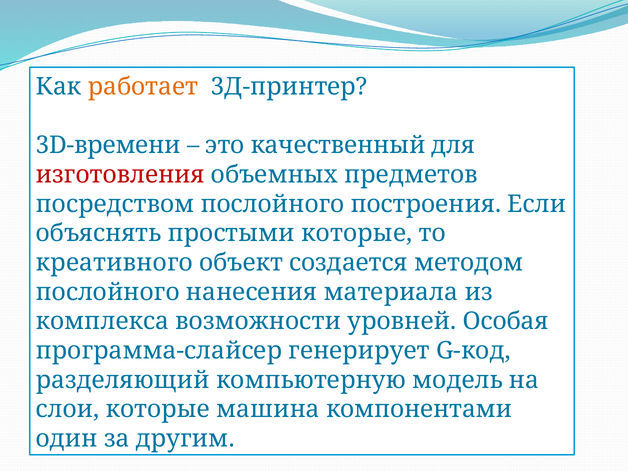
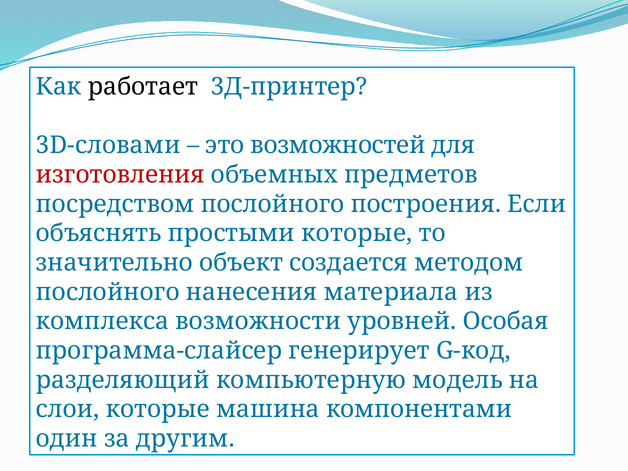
работает colour: orange -> black (143, 87)
3D-времени: 3D-времени -> 3D-словами (108, 145)
качественный: качественный -> возможностей (338, 145)
креативного: креативного -> значительно (114, 263)
